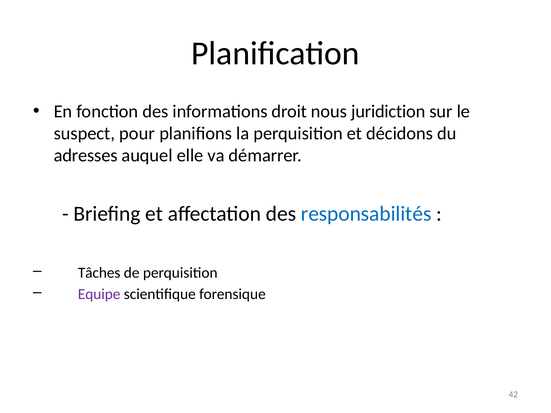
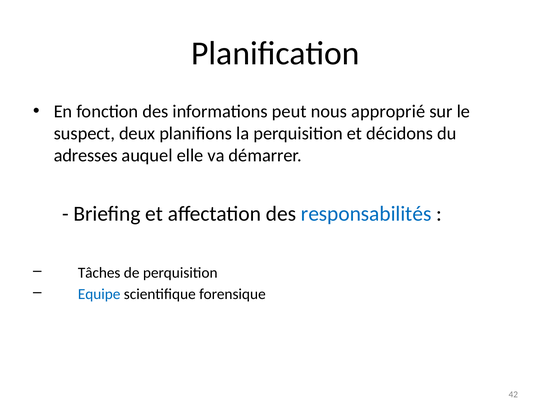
droit: droit -> peut (289, 111)
juridiction: juridiction -> approprié (388, 111)
pour: pour -> deux (137, 134)
Equipe colour: purple -> blue (99, 294)
